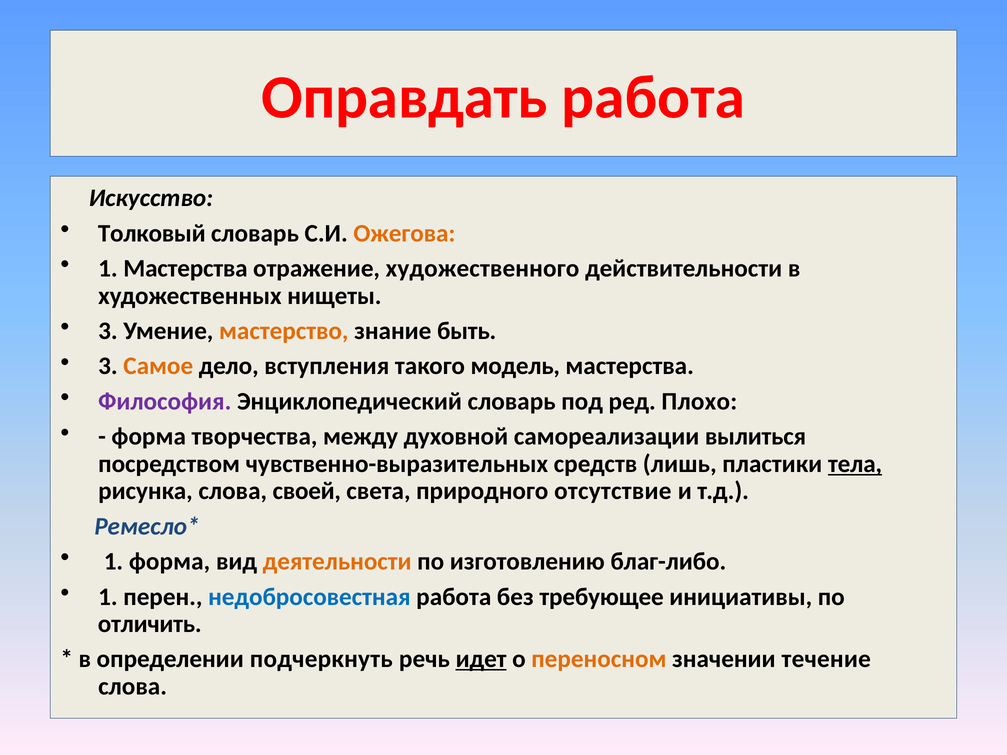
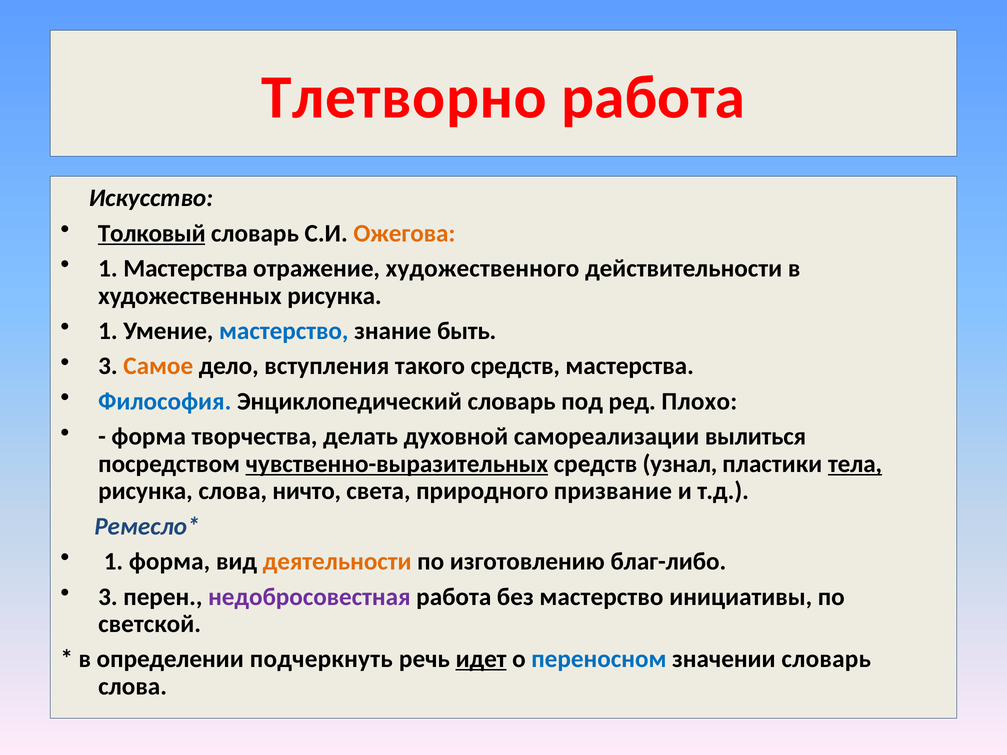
Оправдать: Оправдать -> Тлетворно (404, 97)
Толковый underline: none -> present (152, 233)
художественных нищеты: нищеты -> рисунка (334, 296)
3: 3 -> 1 (108, 331)
мастерство colour: orange -> blue (284, 331)
такого модель: модель -> средств (515, 366)
Философия colour: purple -> blue (165, 402)
между: между -> делать (361, 437)
чувственно-выразительных underline: none -> present (397, 464)
лишь: лишь -> узнал (680, 464)
своей: своей -> ничто (307, 491)
отсутствие: отсутствие -> призвание (613, 491)
1: 1 -> 3 (108, 597)
недобросовестная colour: blue -> purple (309, 597)
без требующее: требующее -> мастерство (601, 597)
отличить: отличить -> светской (150, 624)
переносном colour: orange -> blue (599, 659)
значении течение: течение -> словарь (826, 659)
